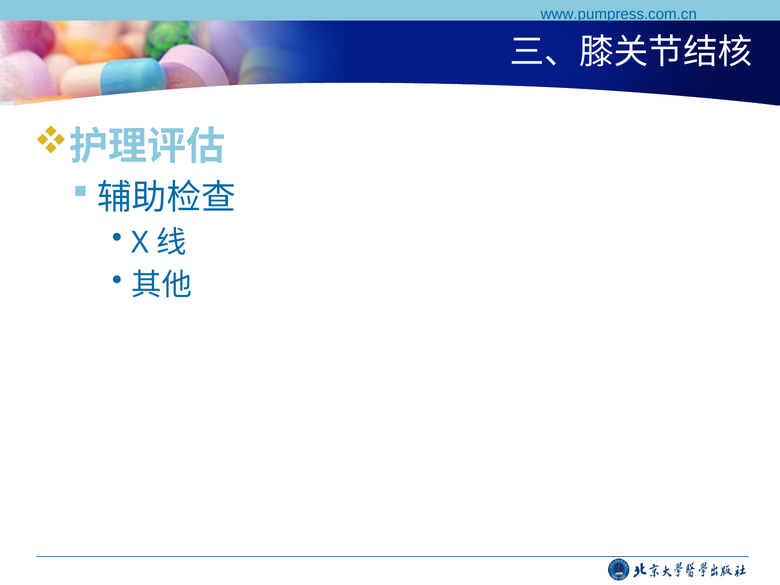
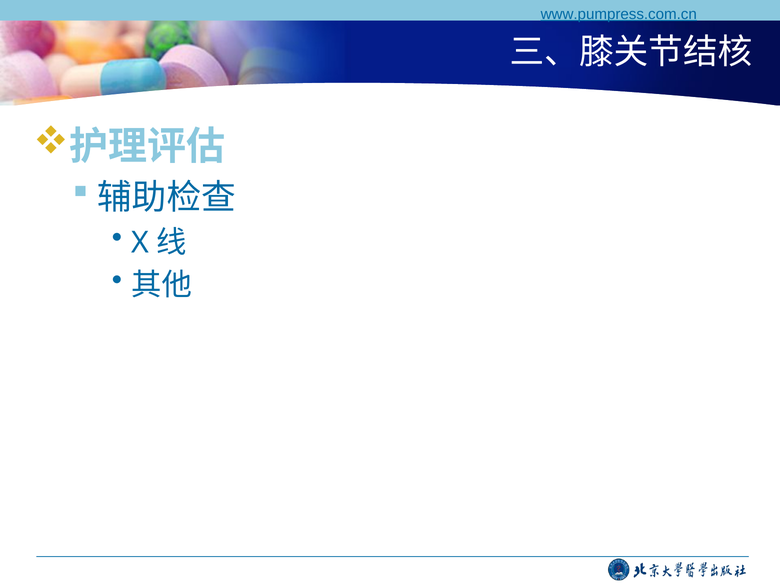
www.pumpress.com.cn underline: none -> present (619, 14)
